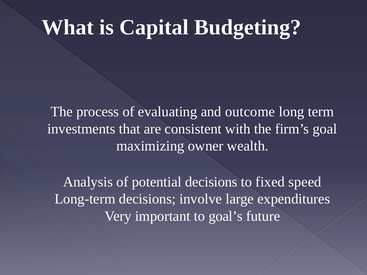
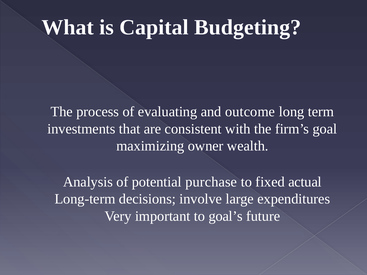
potential decisions: decisions -> purchase (211, 182)
speed: speed -> actual (305, 182)
